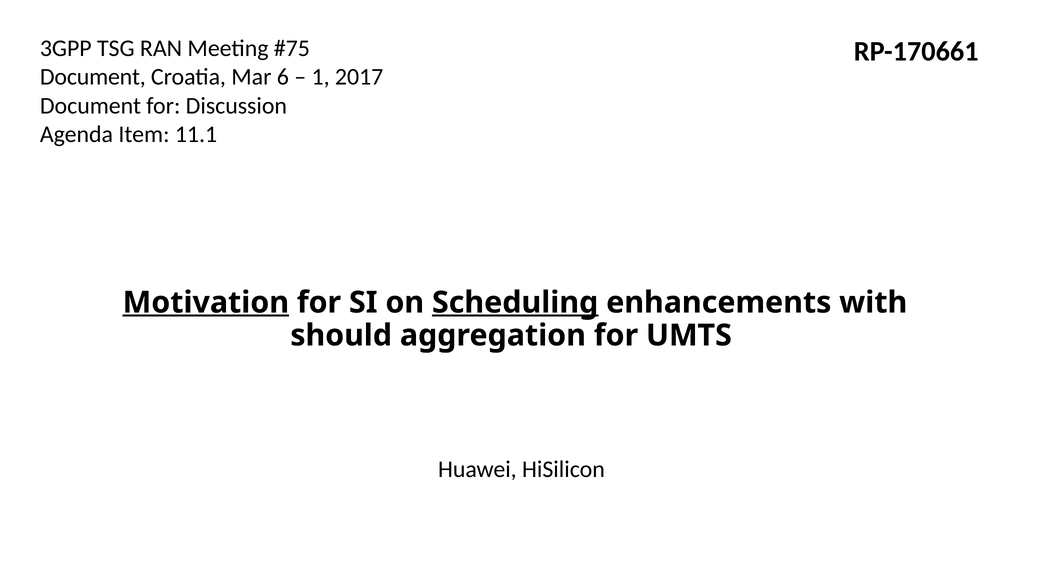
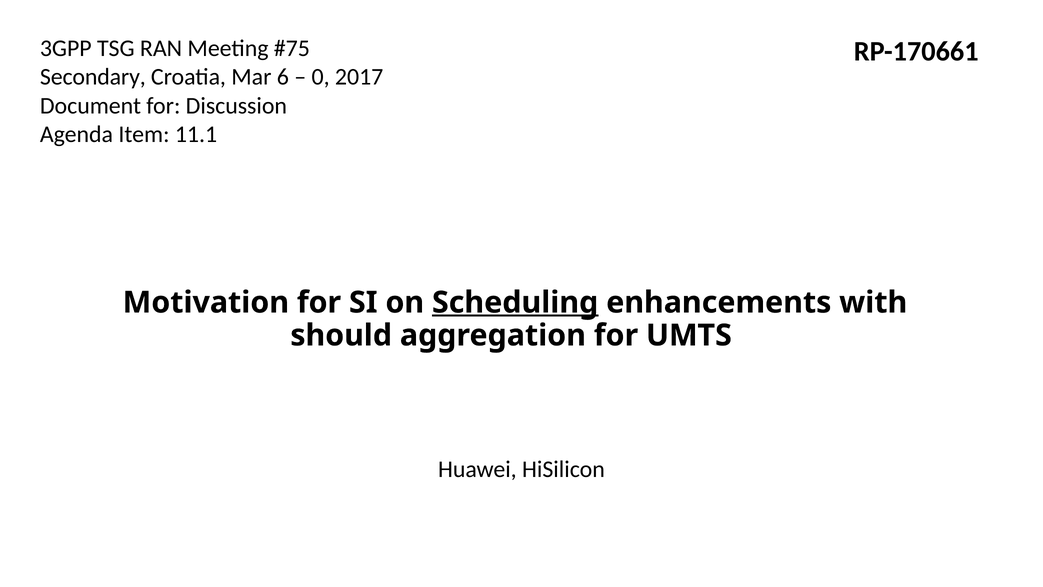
Document: Document -> Secondary (93, 77)
1: 1 -> 0 (321, 77)
Motivation underline: present -> none (206, 302)
